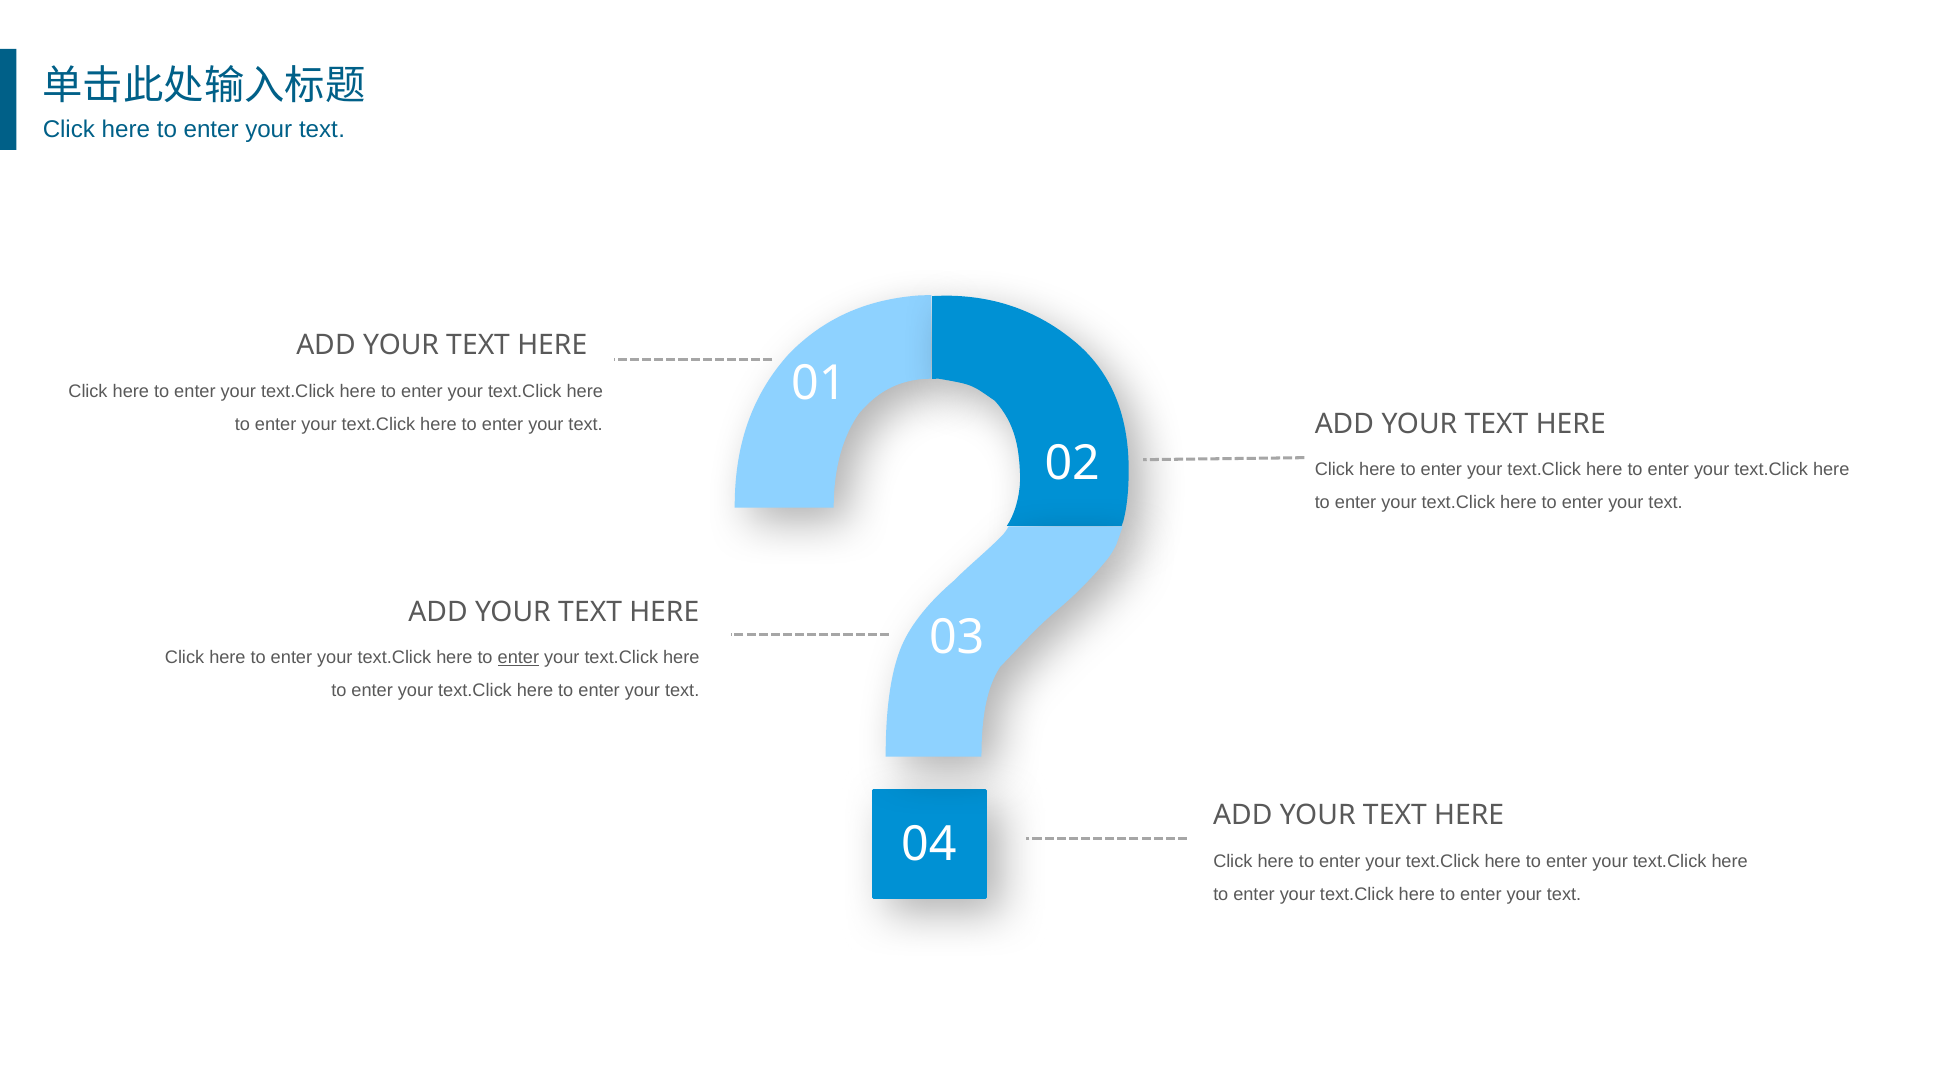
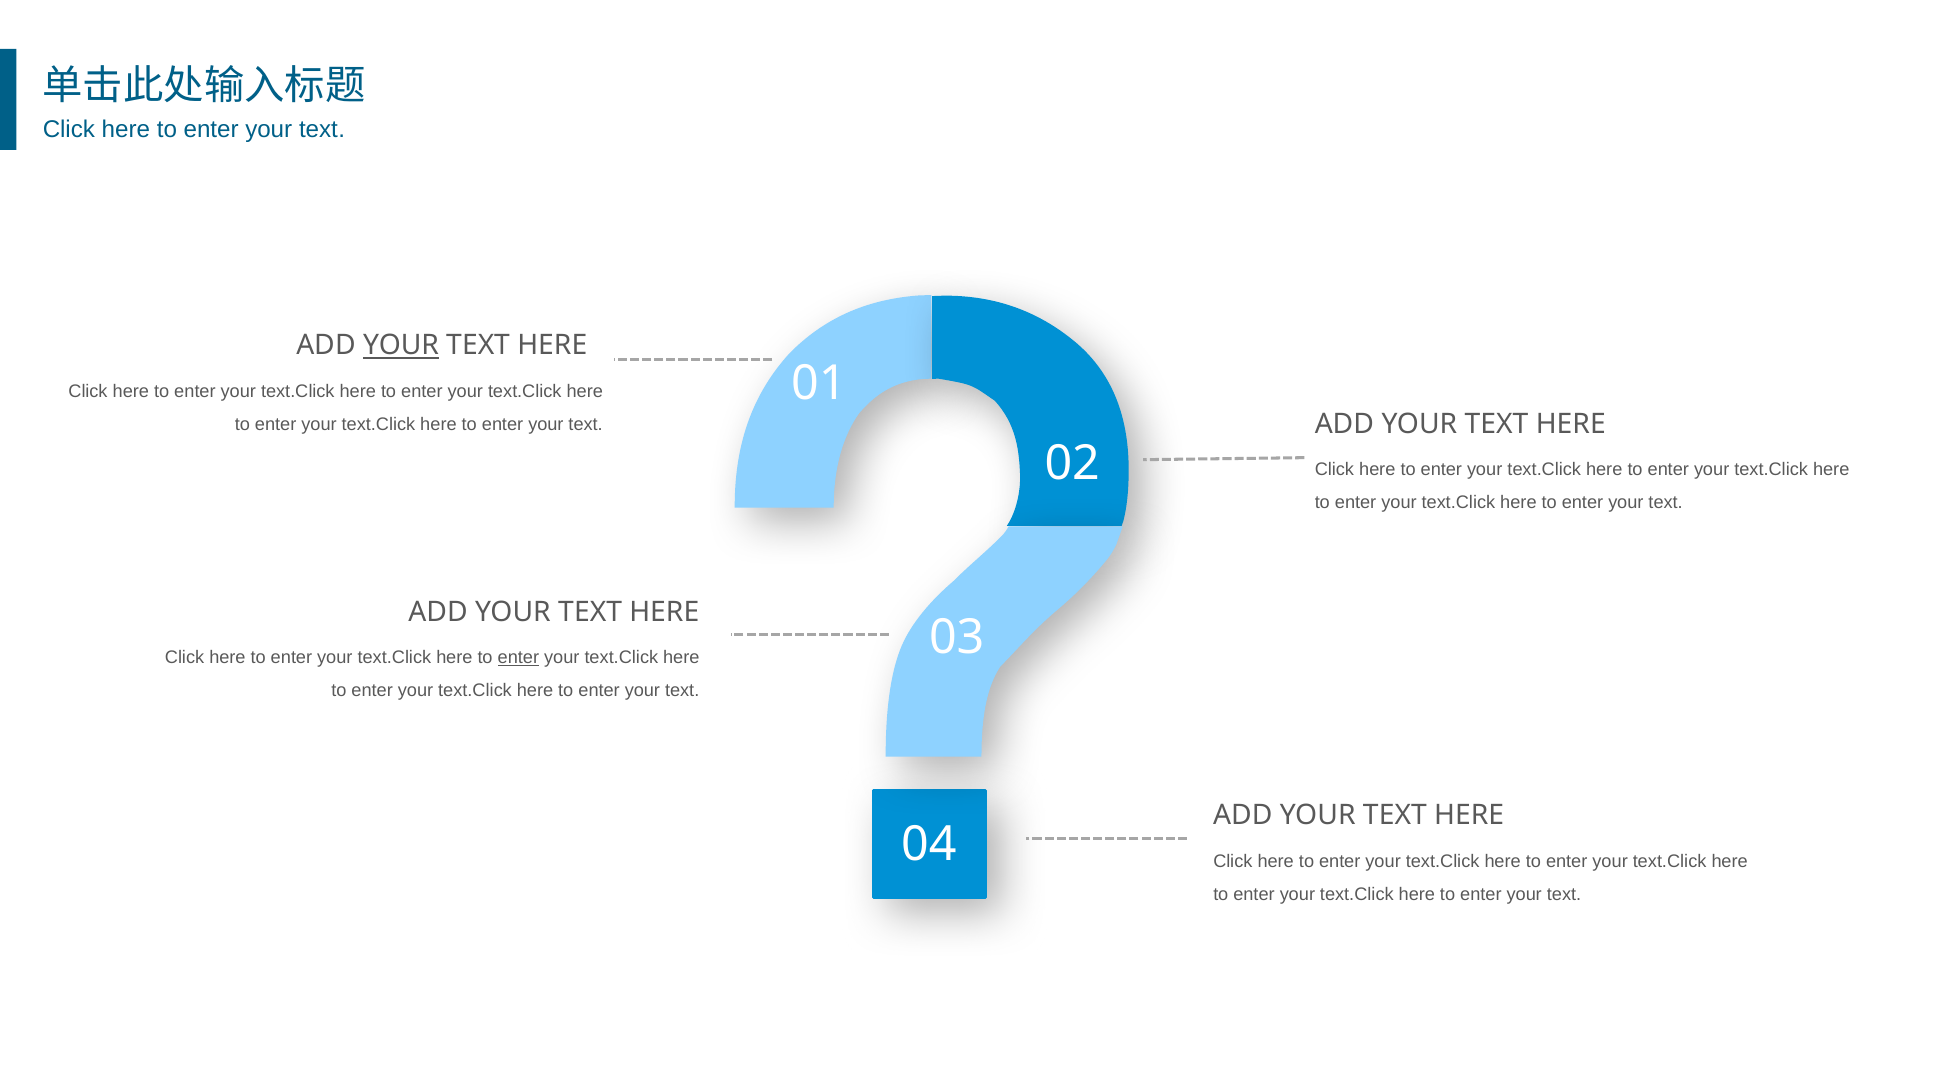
YOUR underline: none -> present (401, 346)
